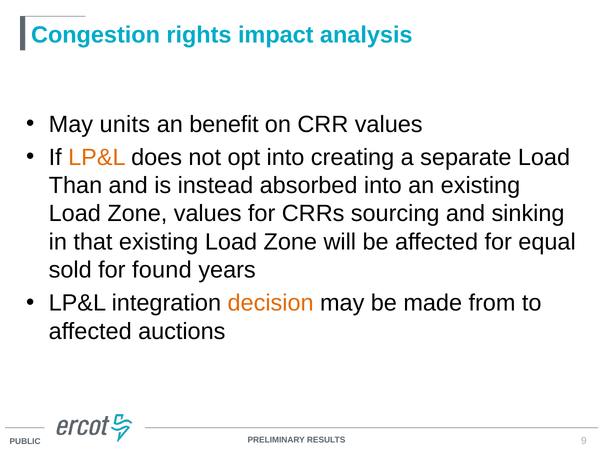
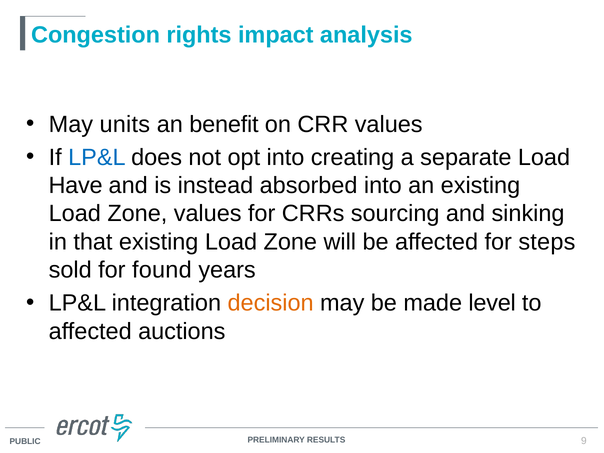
LP&L colour: orange -> blue (97, 157)
Than: Than -> Have (76, 186)
equal: equal -> steps (547, 242)
from: from -> level (492, 303)
